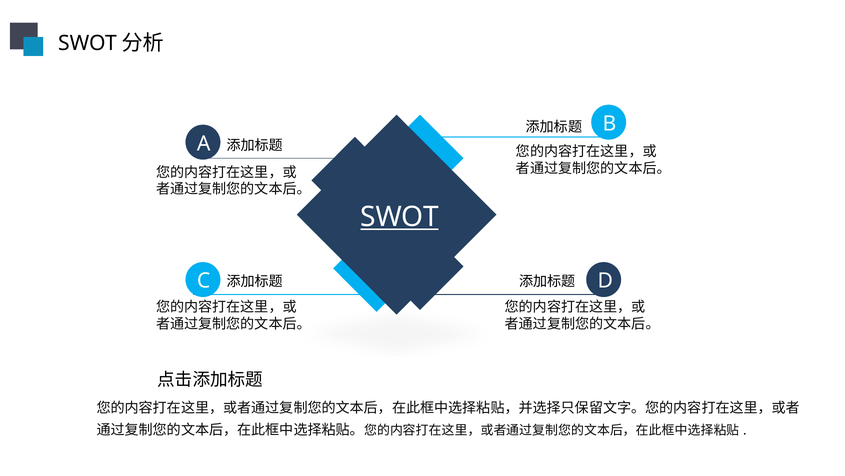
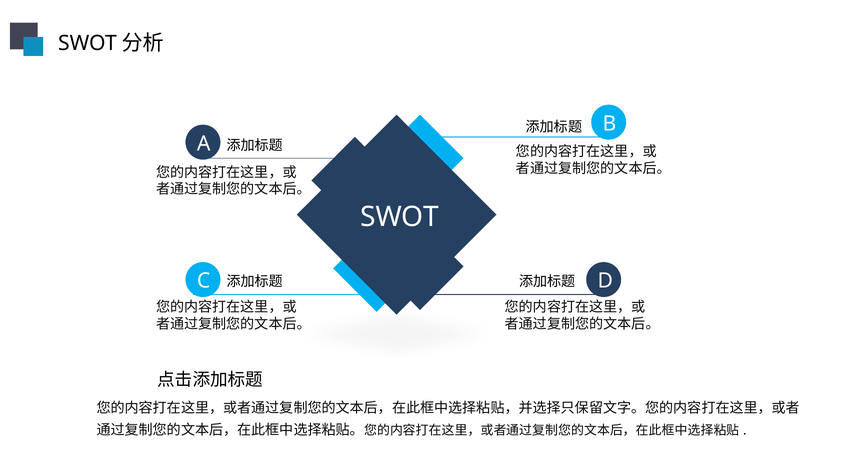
SWOT underline: present -> none (400, 217)
